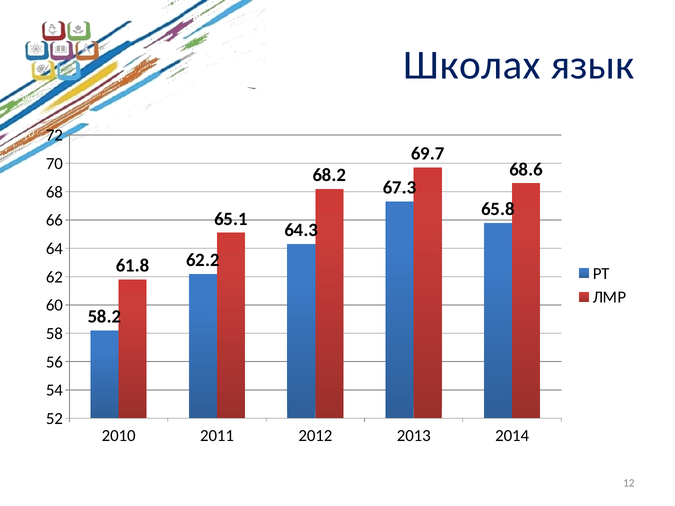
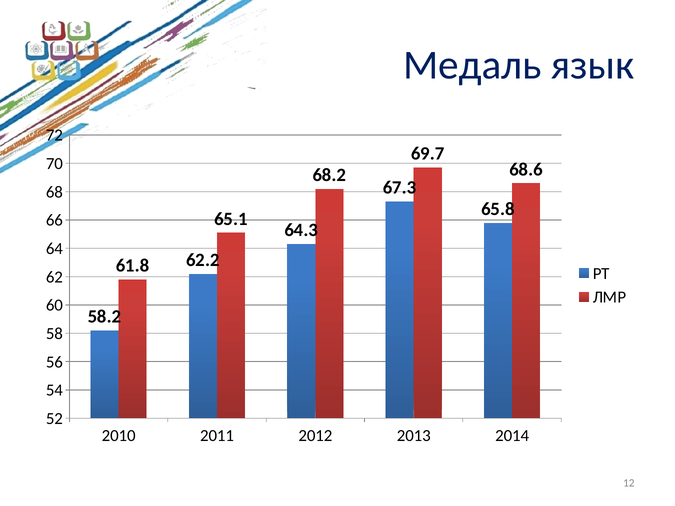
Школах: Школах -> Медаль (472, 65)
